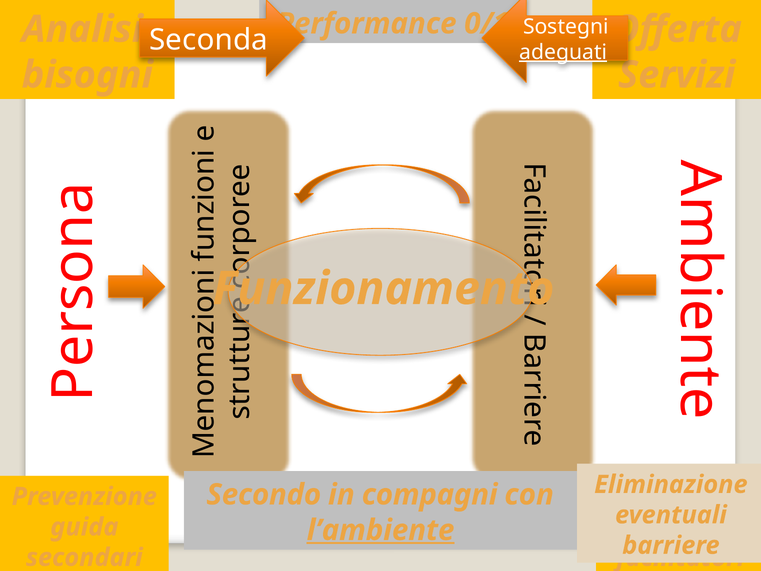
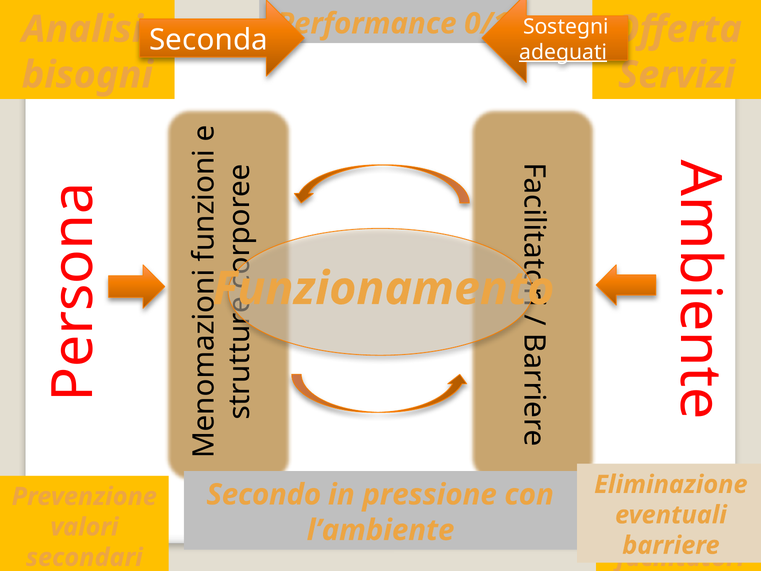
compagni: compagni -> pressione (430, 494)
guida: guida -> valori (84, 527)
l’ambiente underline: present -> none (381, 530)
